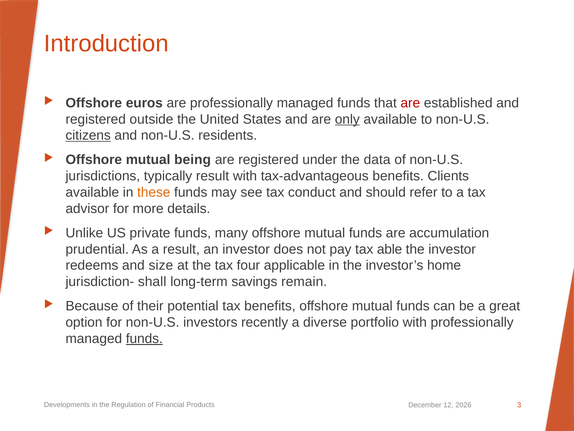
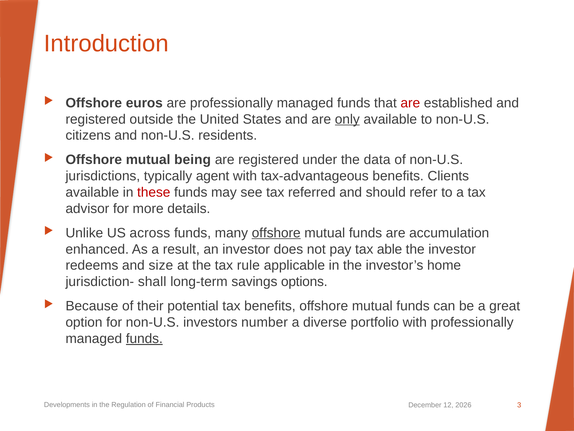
citizens underline: present -> none (88, 135)
typically result: result -> agent (213, 176)
these colour: orange -> red (154, 192)
conduct: conduct -> referred (312, 192)
private: private -> across (150, 233)
offshore underline: none -> present (276, 233)
prudential: prudential -> enhanced (97, 249)
four: four -> rule (248, 265)
remain: remain -> options (304, 281)
recently: recently -> number (265, 322)
